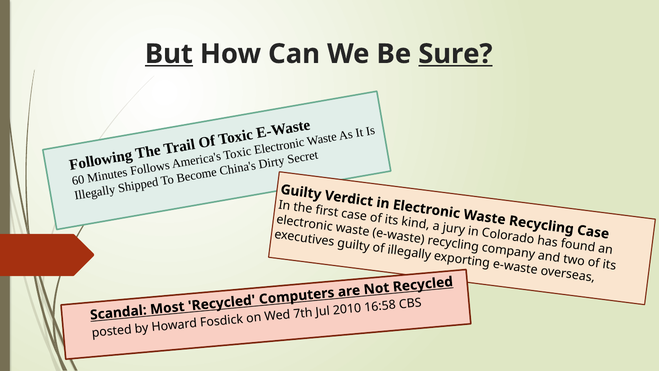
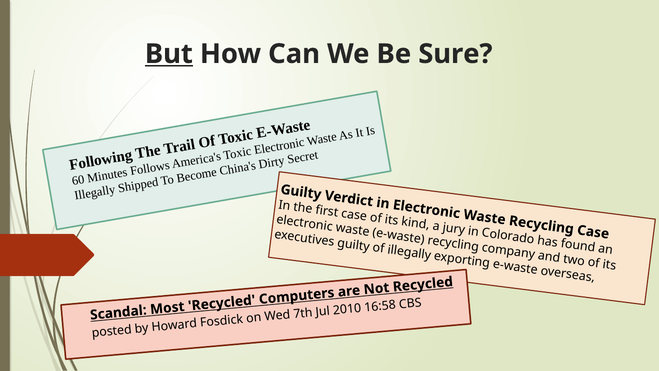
Sure underline: present -> none (455, 54)
